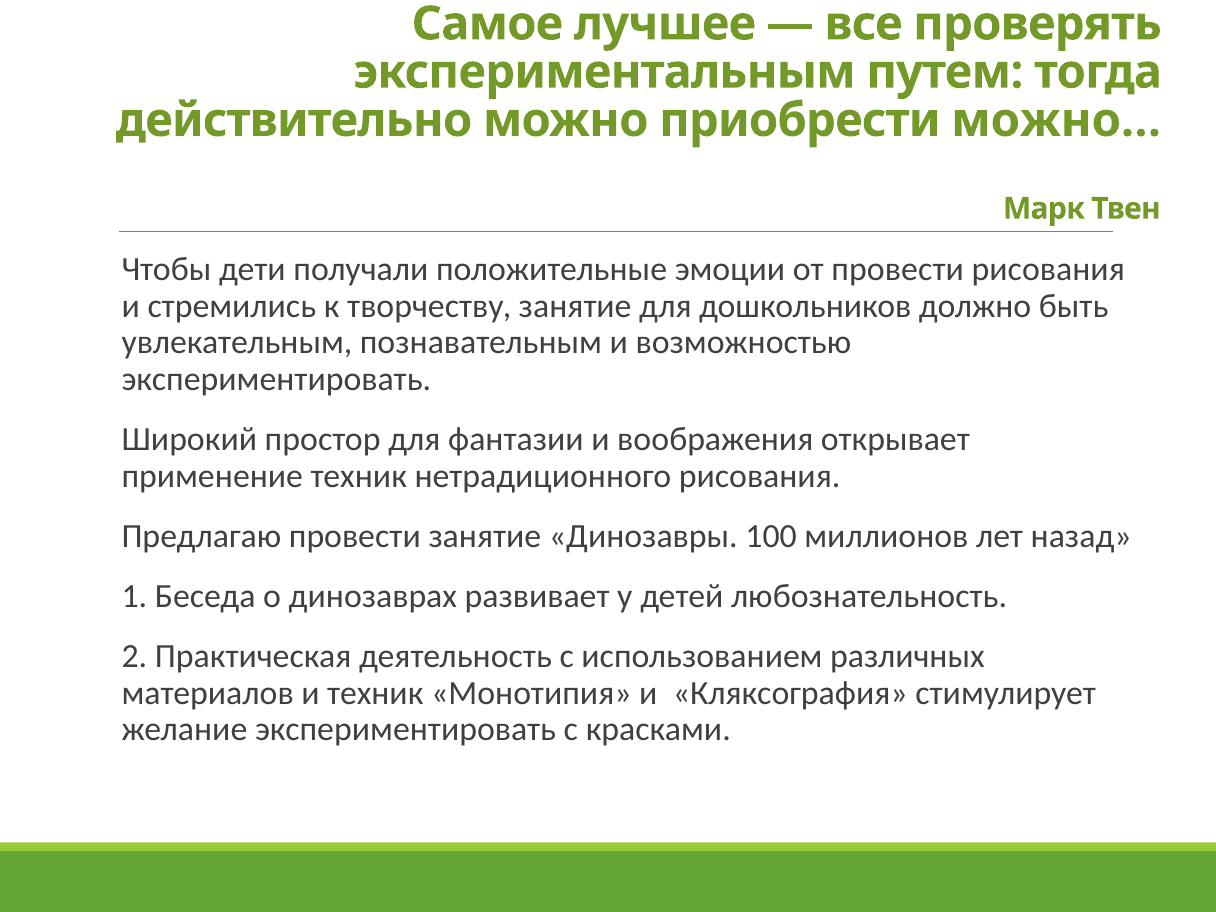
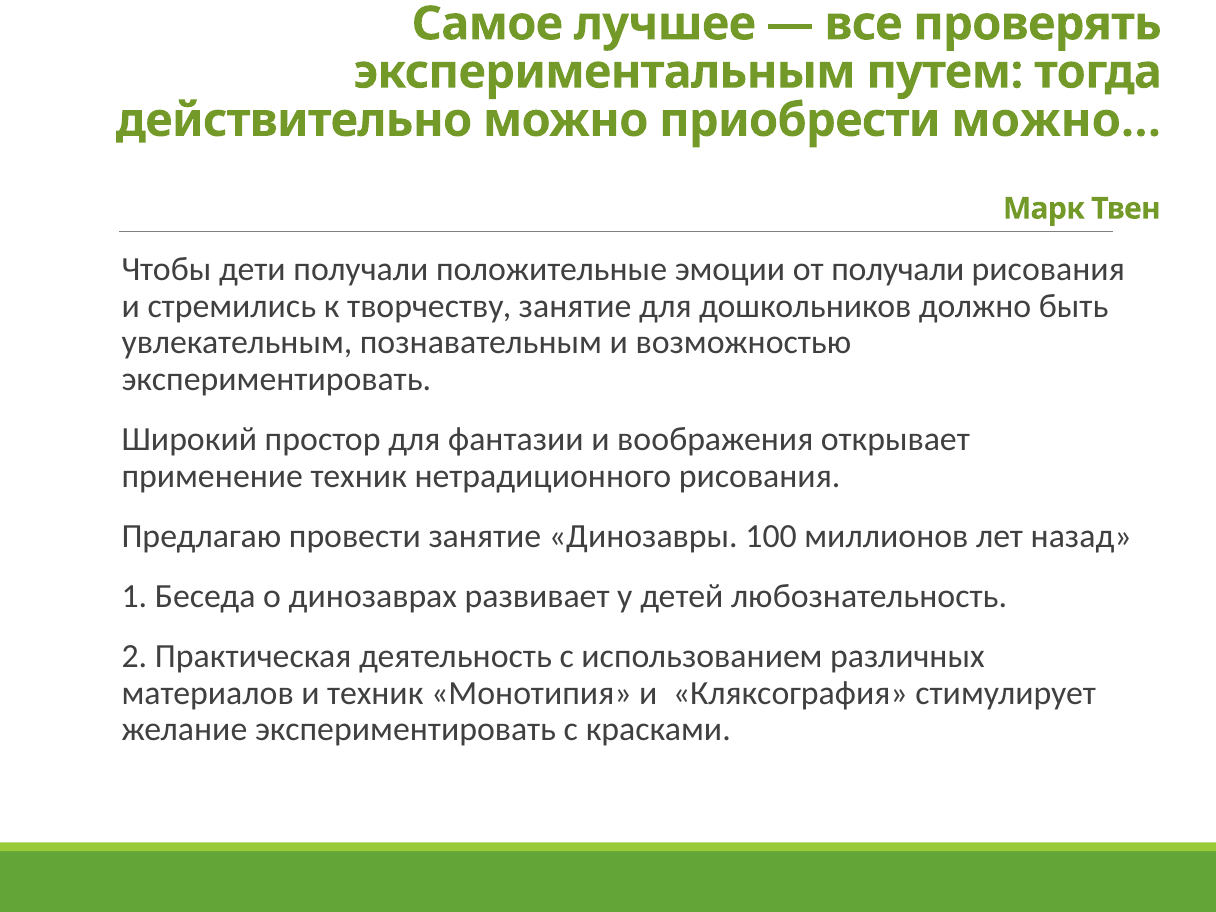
от провести: провести -> получали (898, 270)
